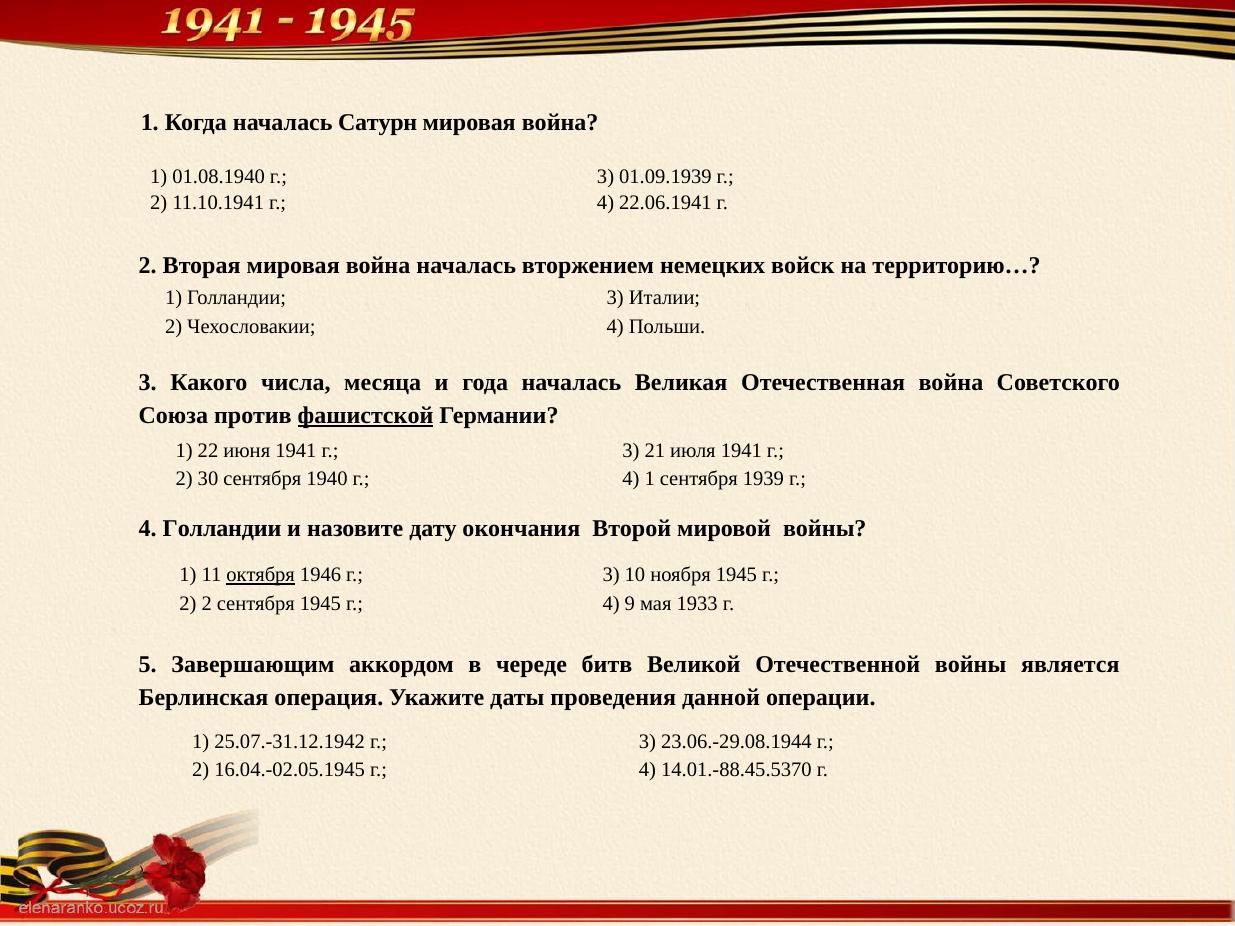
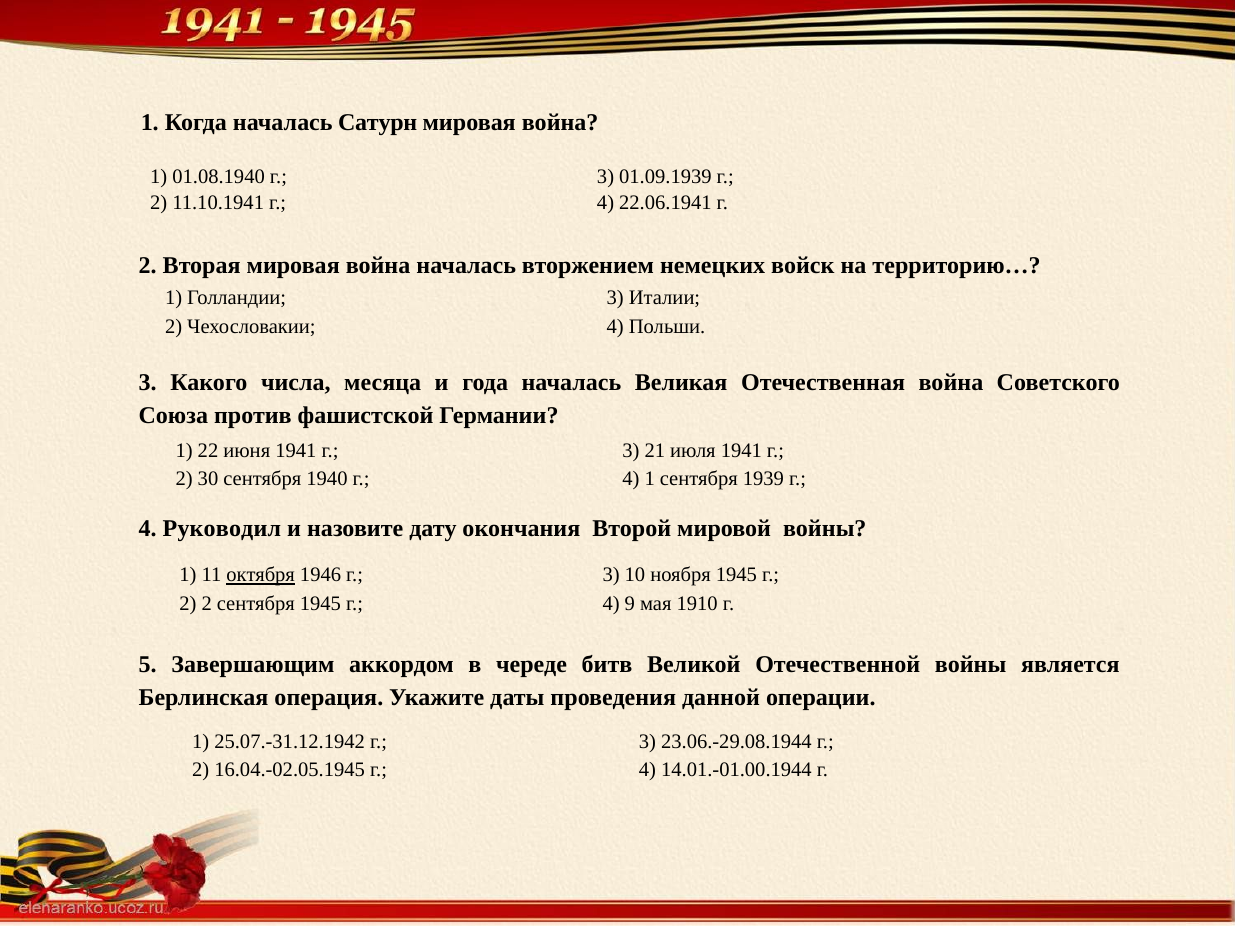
фашистской underline: present -> none (366, 416)
4 Голландии: Голландии -> Руководил (222, 528)
1933: 1933 -> 1910 (697, 604)
14.01.-88.45.5370: 14.01.-88.45.5370 -> 14.01.-01.00.1944 (736, 770)
